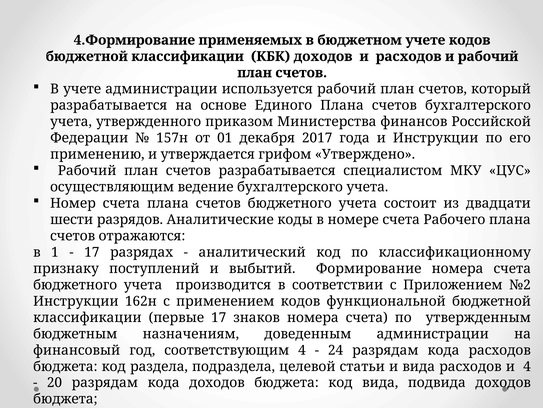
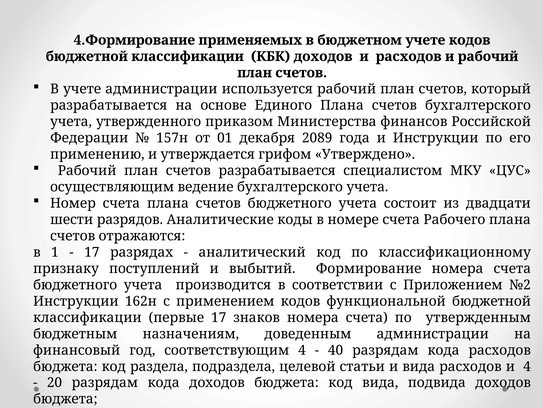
2017: 2017 -> 2089 (317, 138)
24: 24 -> 40 (336, 350)
